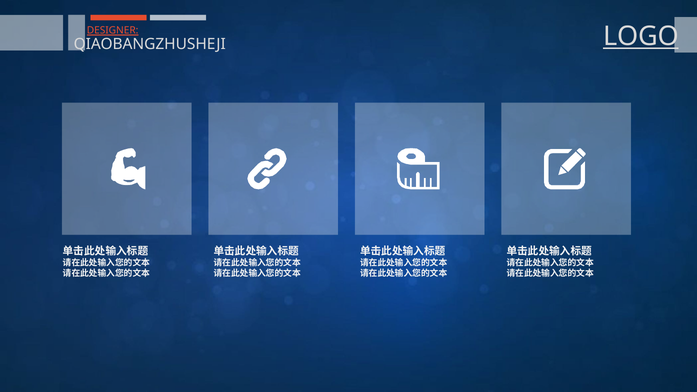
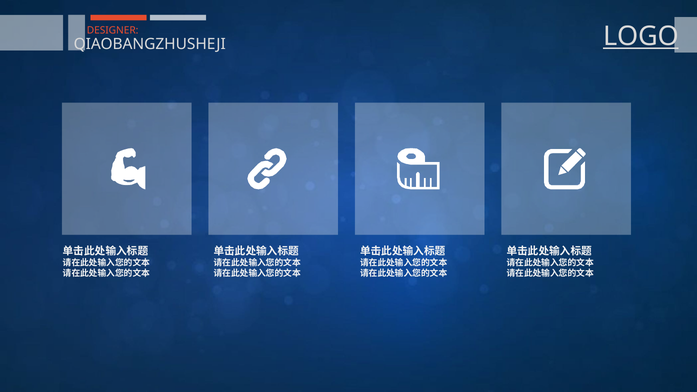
DESIGNER underline: present -> none (113, 31)
